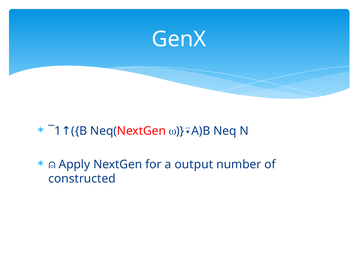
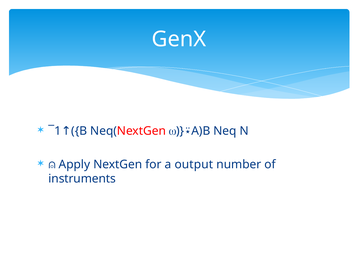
constructed: constructed -> instruments (82, 179)
